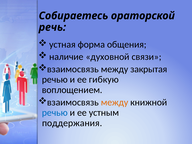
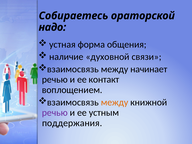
речь: речь -> надо (52, 27)
закрытая: закрытая -> начинает (149, 69)
гибкую: гибкую -> контакт (104, 80)
речью colour: blue -> purple (55, 113)
